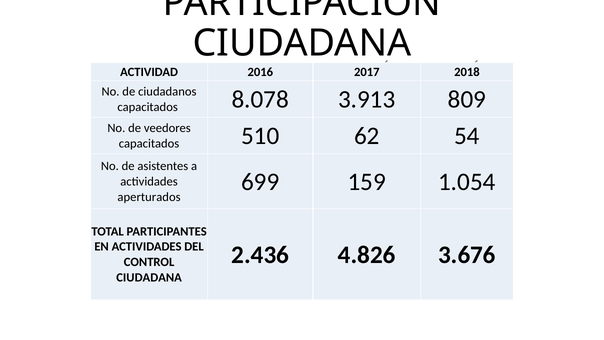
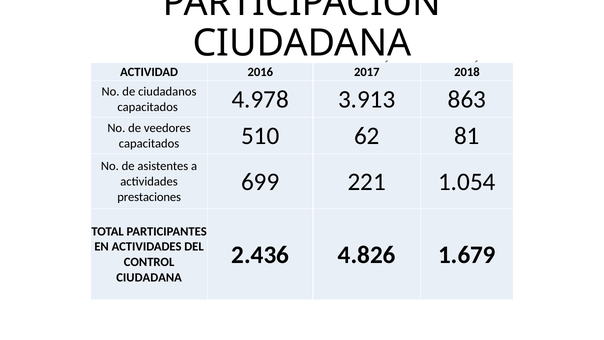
8.078: 8.078 -> 4.978 (260, 100)
809: 809 -> 863 (467, 100)
54: 54 -> 81 (467, 136)
159: 159 -> 221 (367, 182)
aperturados: aperturados -> prestaciones (149, 197)
3.676: 3.676 -> 1.679 (467, 255)
